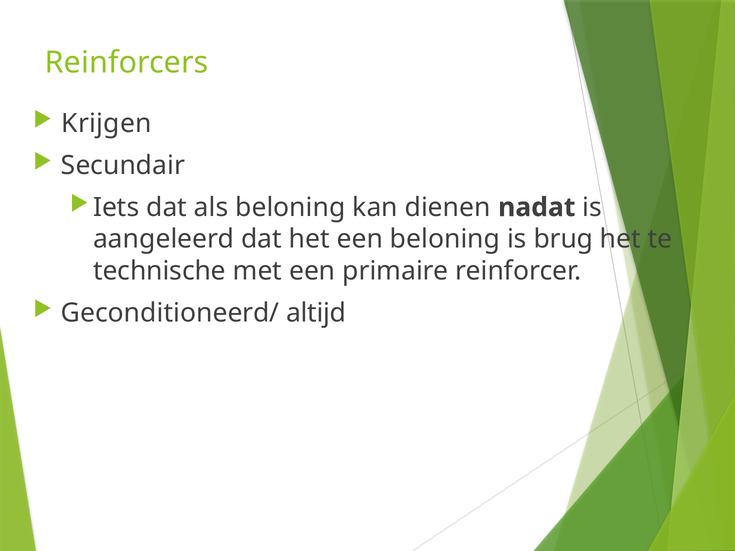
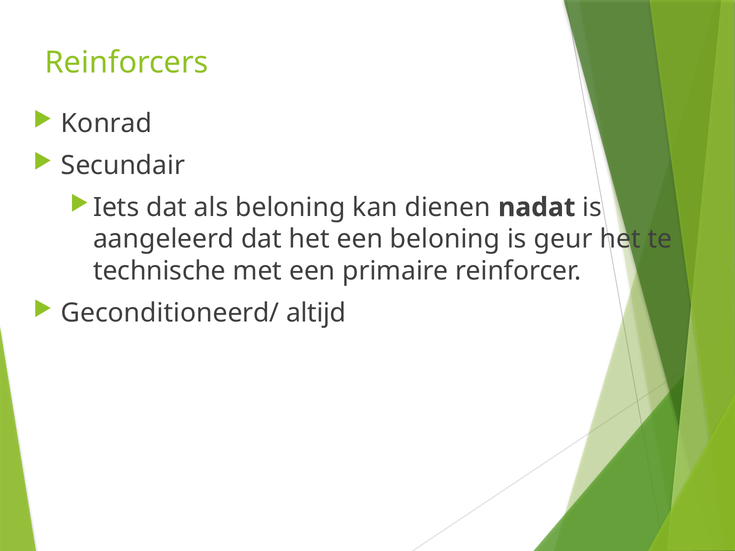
Krijgen: Krijgen -> Konrad (107, 123)
brug: brug -> geur (563, 239)
